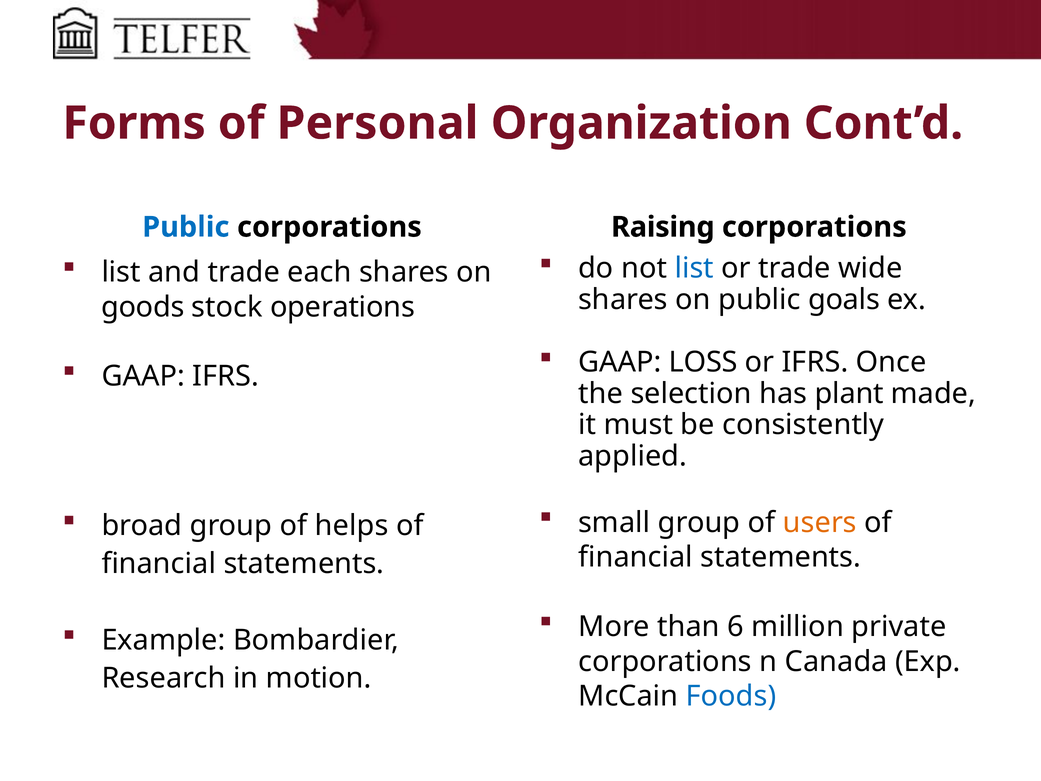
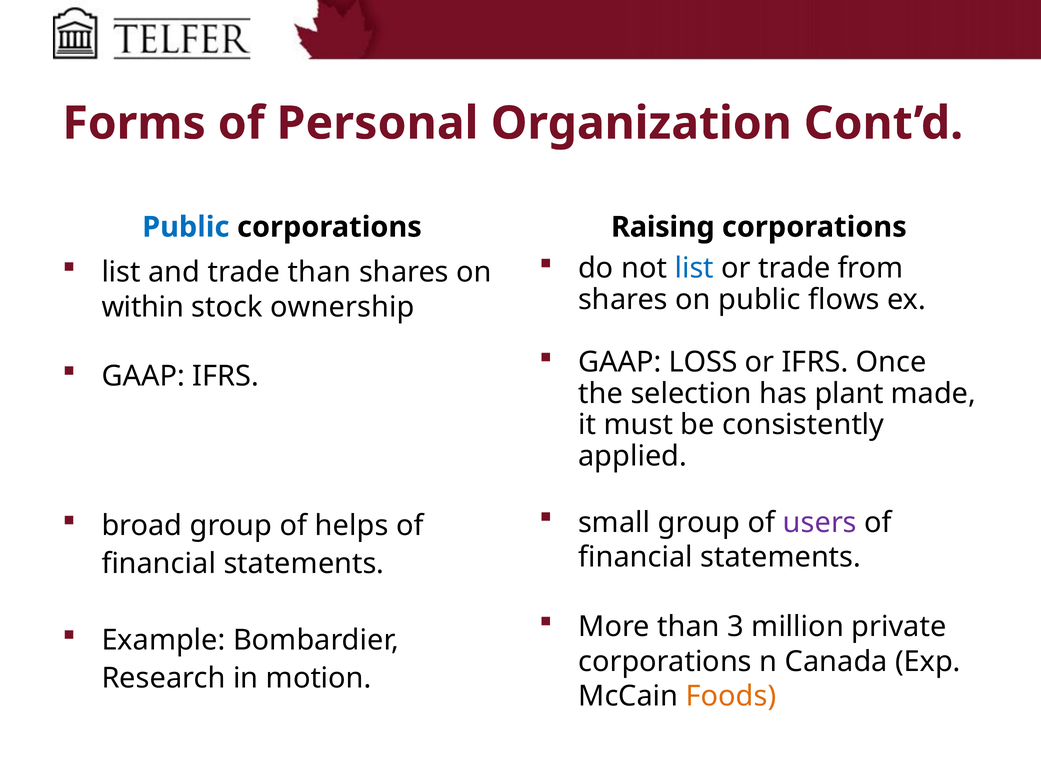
wide: wide -> from (870, 268)
trade each: each -> than (319, 272)
goals: goals -> flows (844, 300)
goods: goods -> within (143, 307)
operations: operations -> ownership (342, 307)
users colour: orange -> purple (820, 522)
6: 6 -> 3 (736, 627)
Foods colour: blue -> orange (731, 696)
